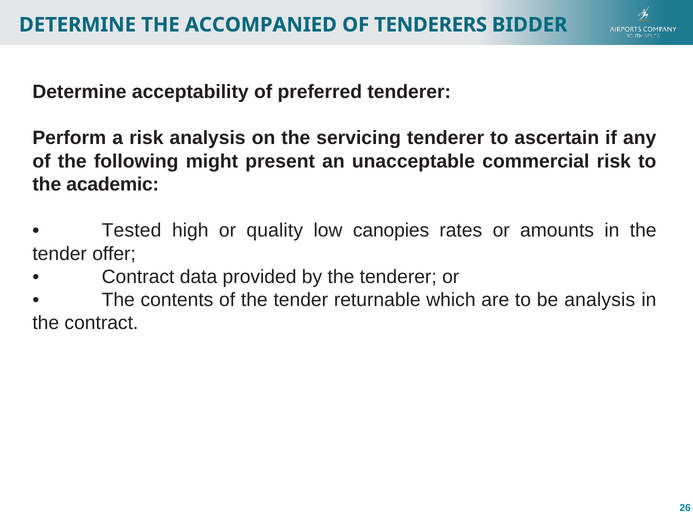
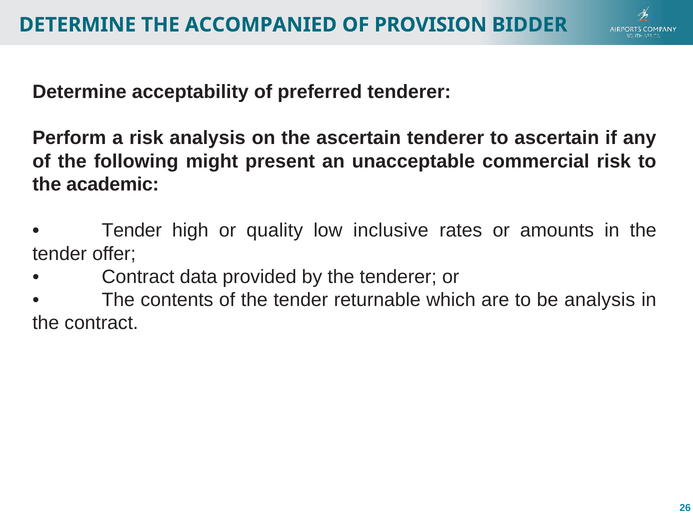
TENDERERS: TENDERERS -> PROVISION (431, 25)
the servicing: servicing -> ascertain (359, 138)
Tested: Tested -> Tender (132, 230)
canopies: canopies -> inclusive (391, 230)
